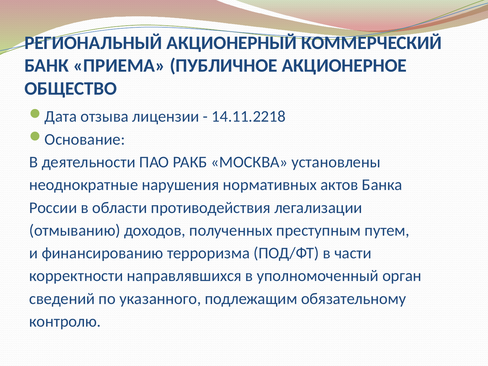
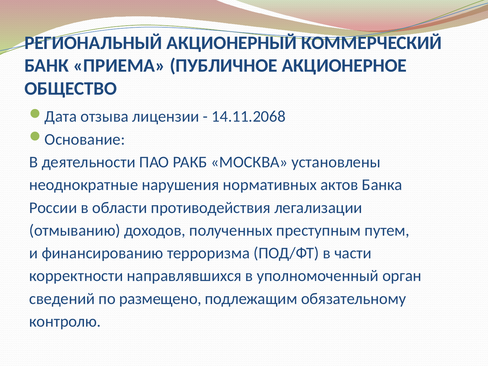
14.11.2218: 14.11.2218 -> 14.11.2068 (249, 117)
указанного: указанного -> размещено (160, 299)
